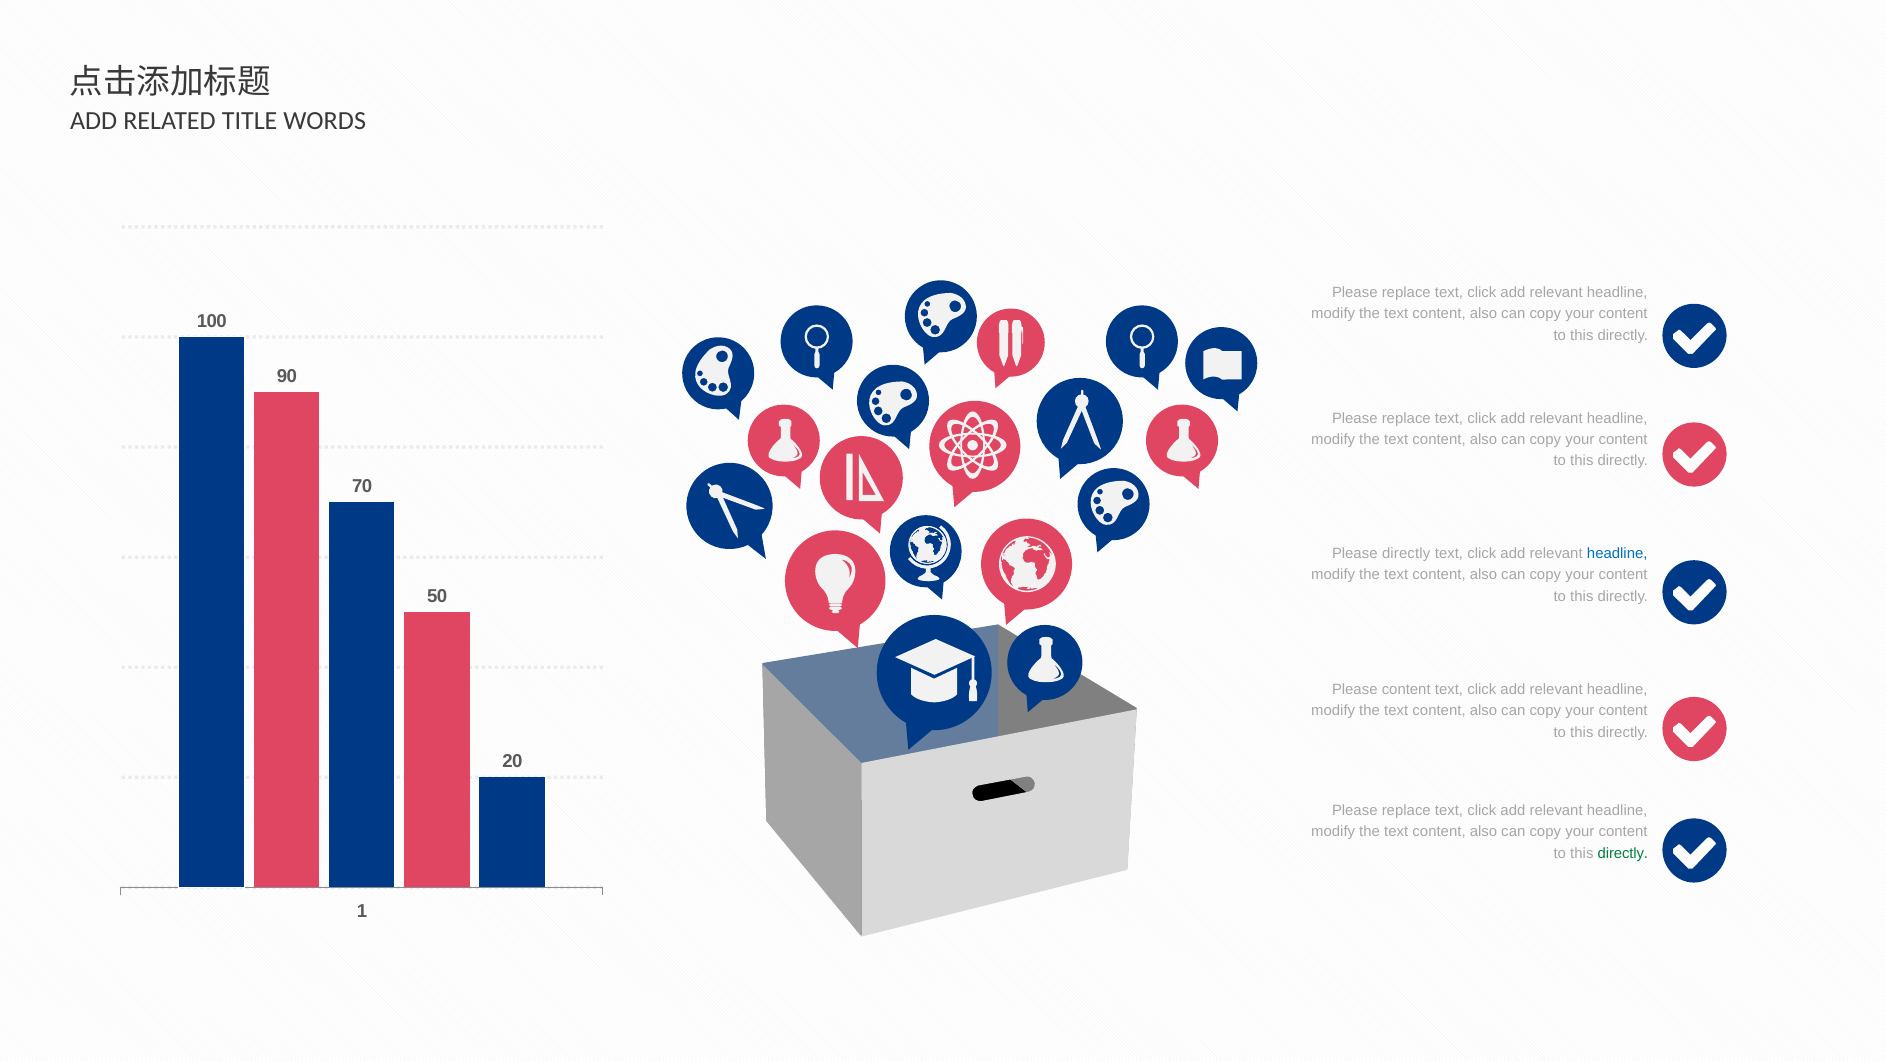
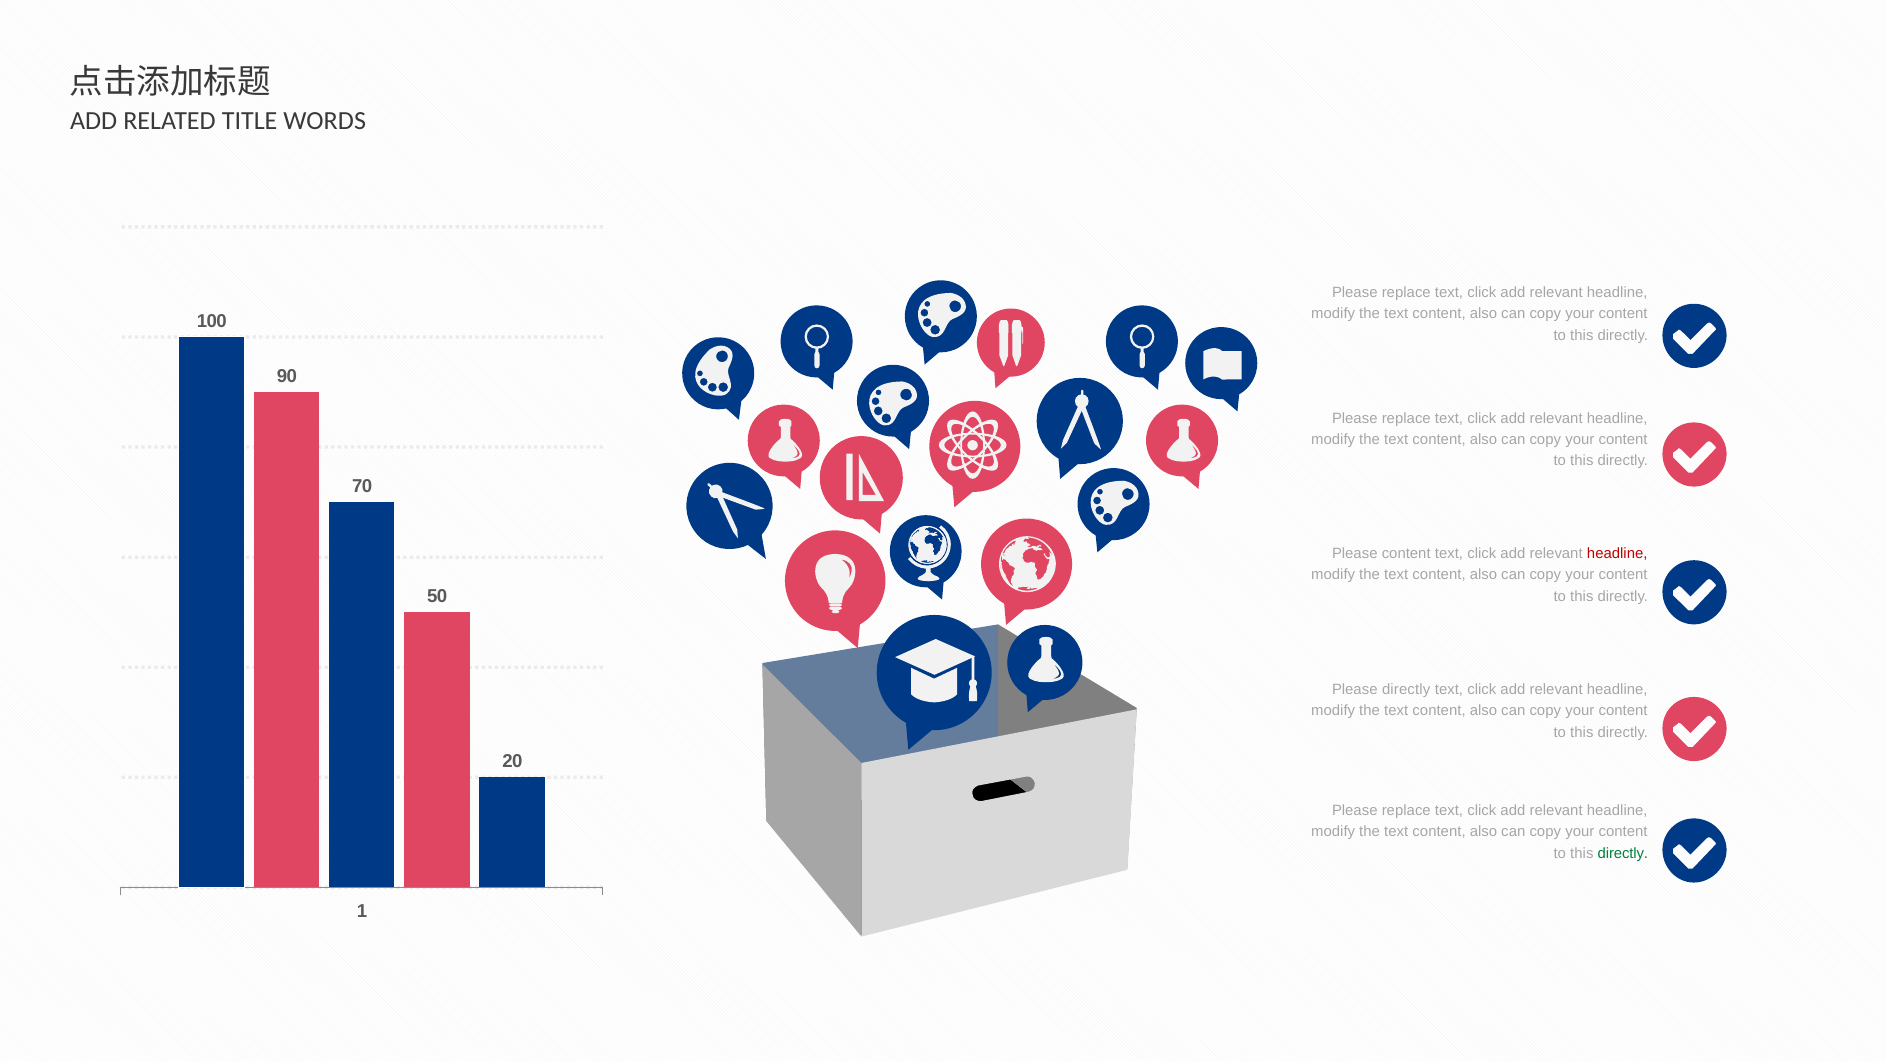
Please directly: directly -> content (1406, 553)
headline colour: blue -> red (1617, 553)
Please content: content -> directly (1406, 690)
